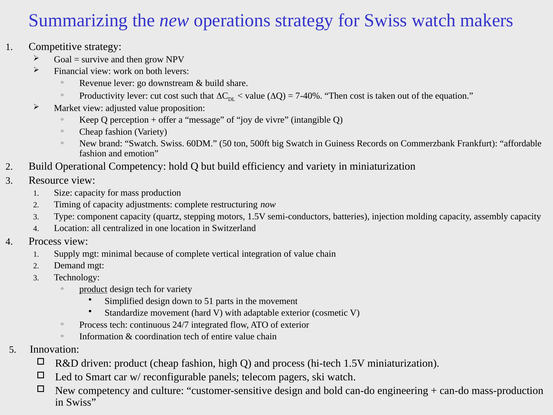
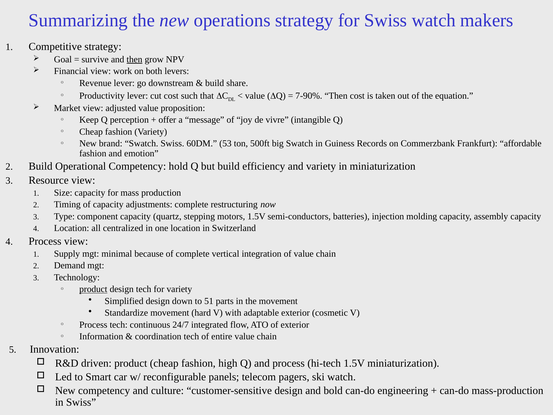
then underline: none -> present (134, 59)
7-40%: 7-40% -> 7-90% (309, 96)
50: 50 -> 53 (225, 143)
